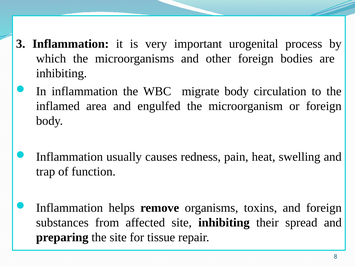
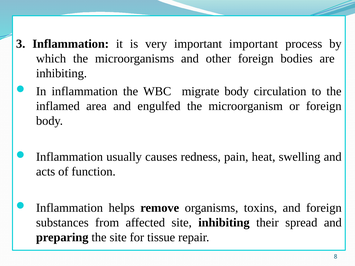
important urogenital: urogenital -> important (254, 44)
trap: trap -> acts (46, 172)
